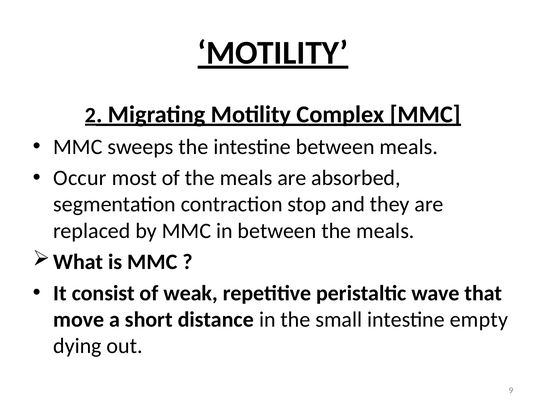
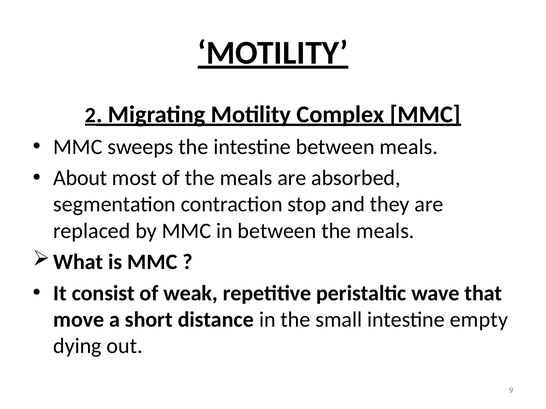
Occur: Occur -> About (80, 178)
